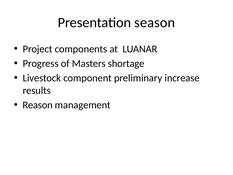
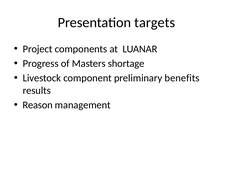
season: season -> targets (155, 23)
increase: increase -> benefits (182, 78)
